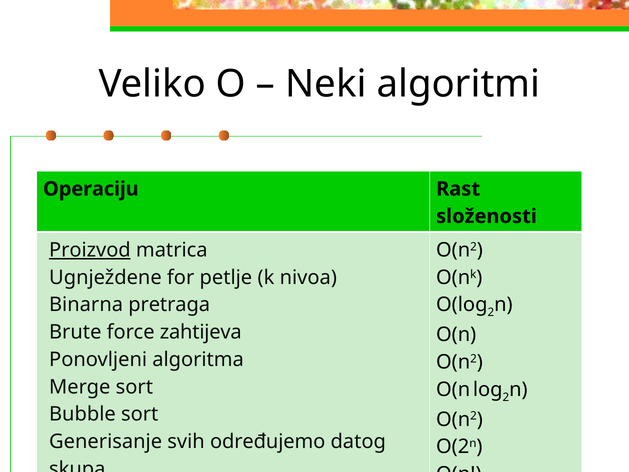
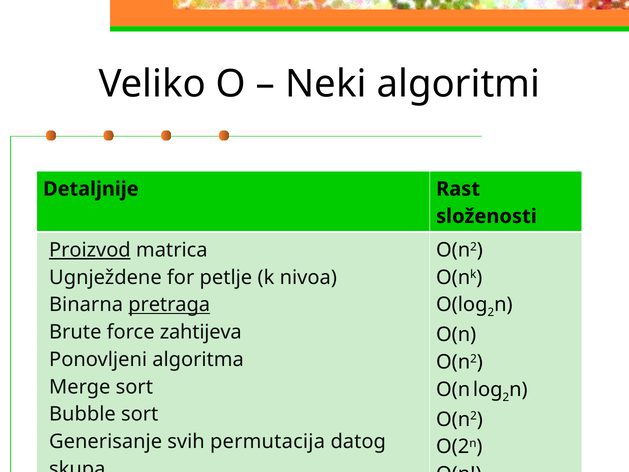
Operaciju: Operaciju -> Detaljnije (91, 189)
pretraga underline: none -> present (169, 305)
određujemo: određujemo -> permutacija (268, 441)
